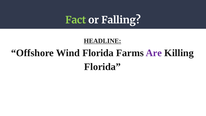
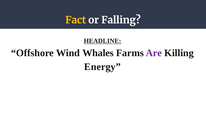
Fact colour: light green -> yellow (76, 20)
Wind Florida: Florida -> Whales (98, 53)
Florida: Florida -> Energy (102, 67)
